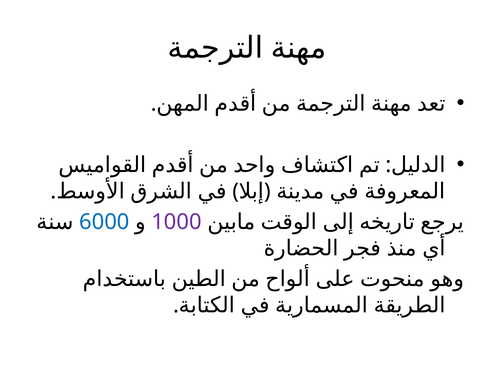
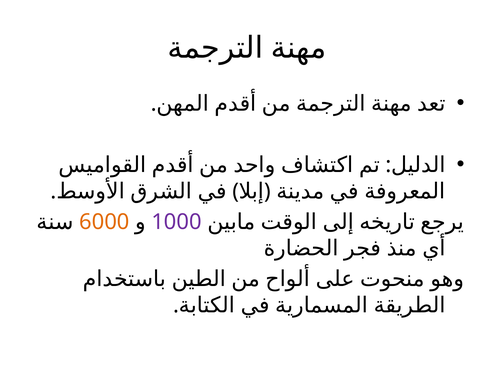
6000 colour: blue -> orange (104, 222)
